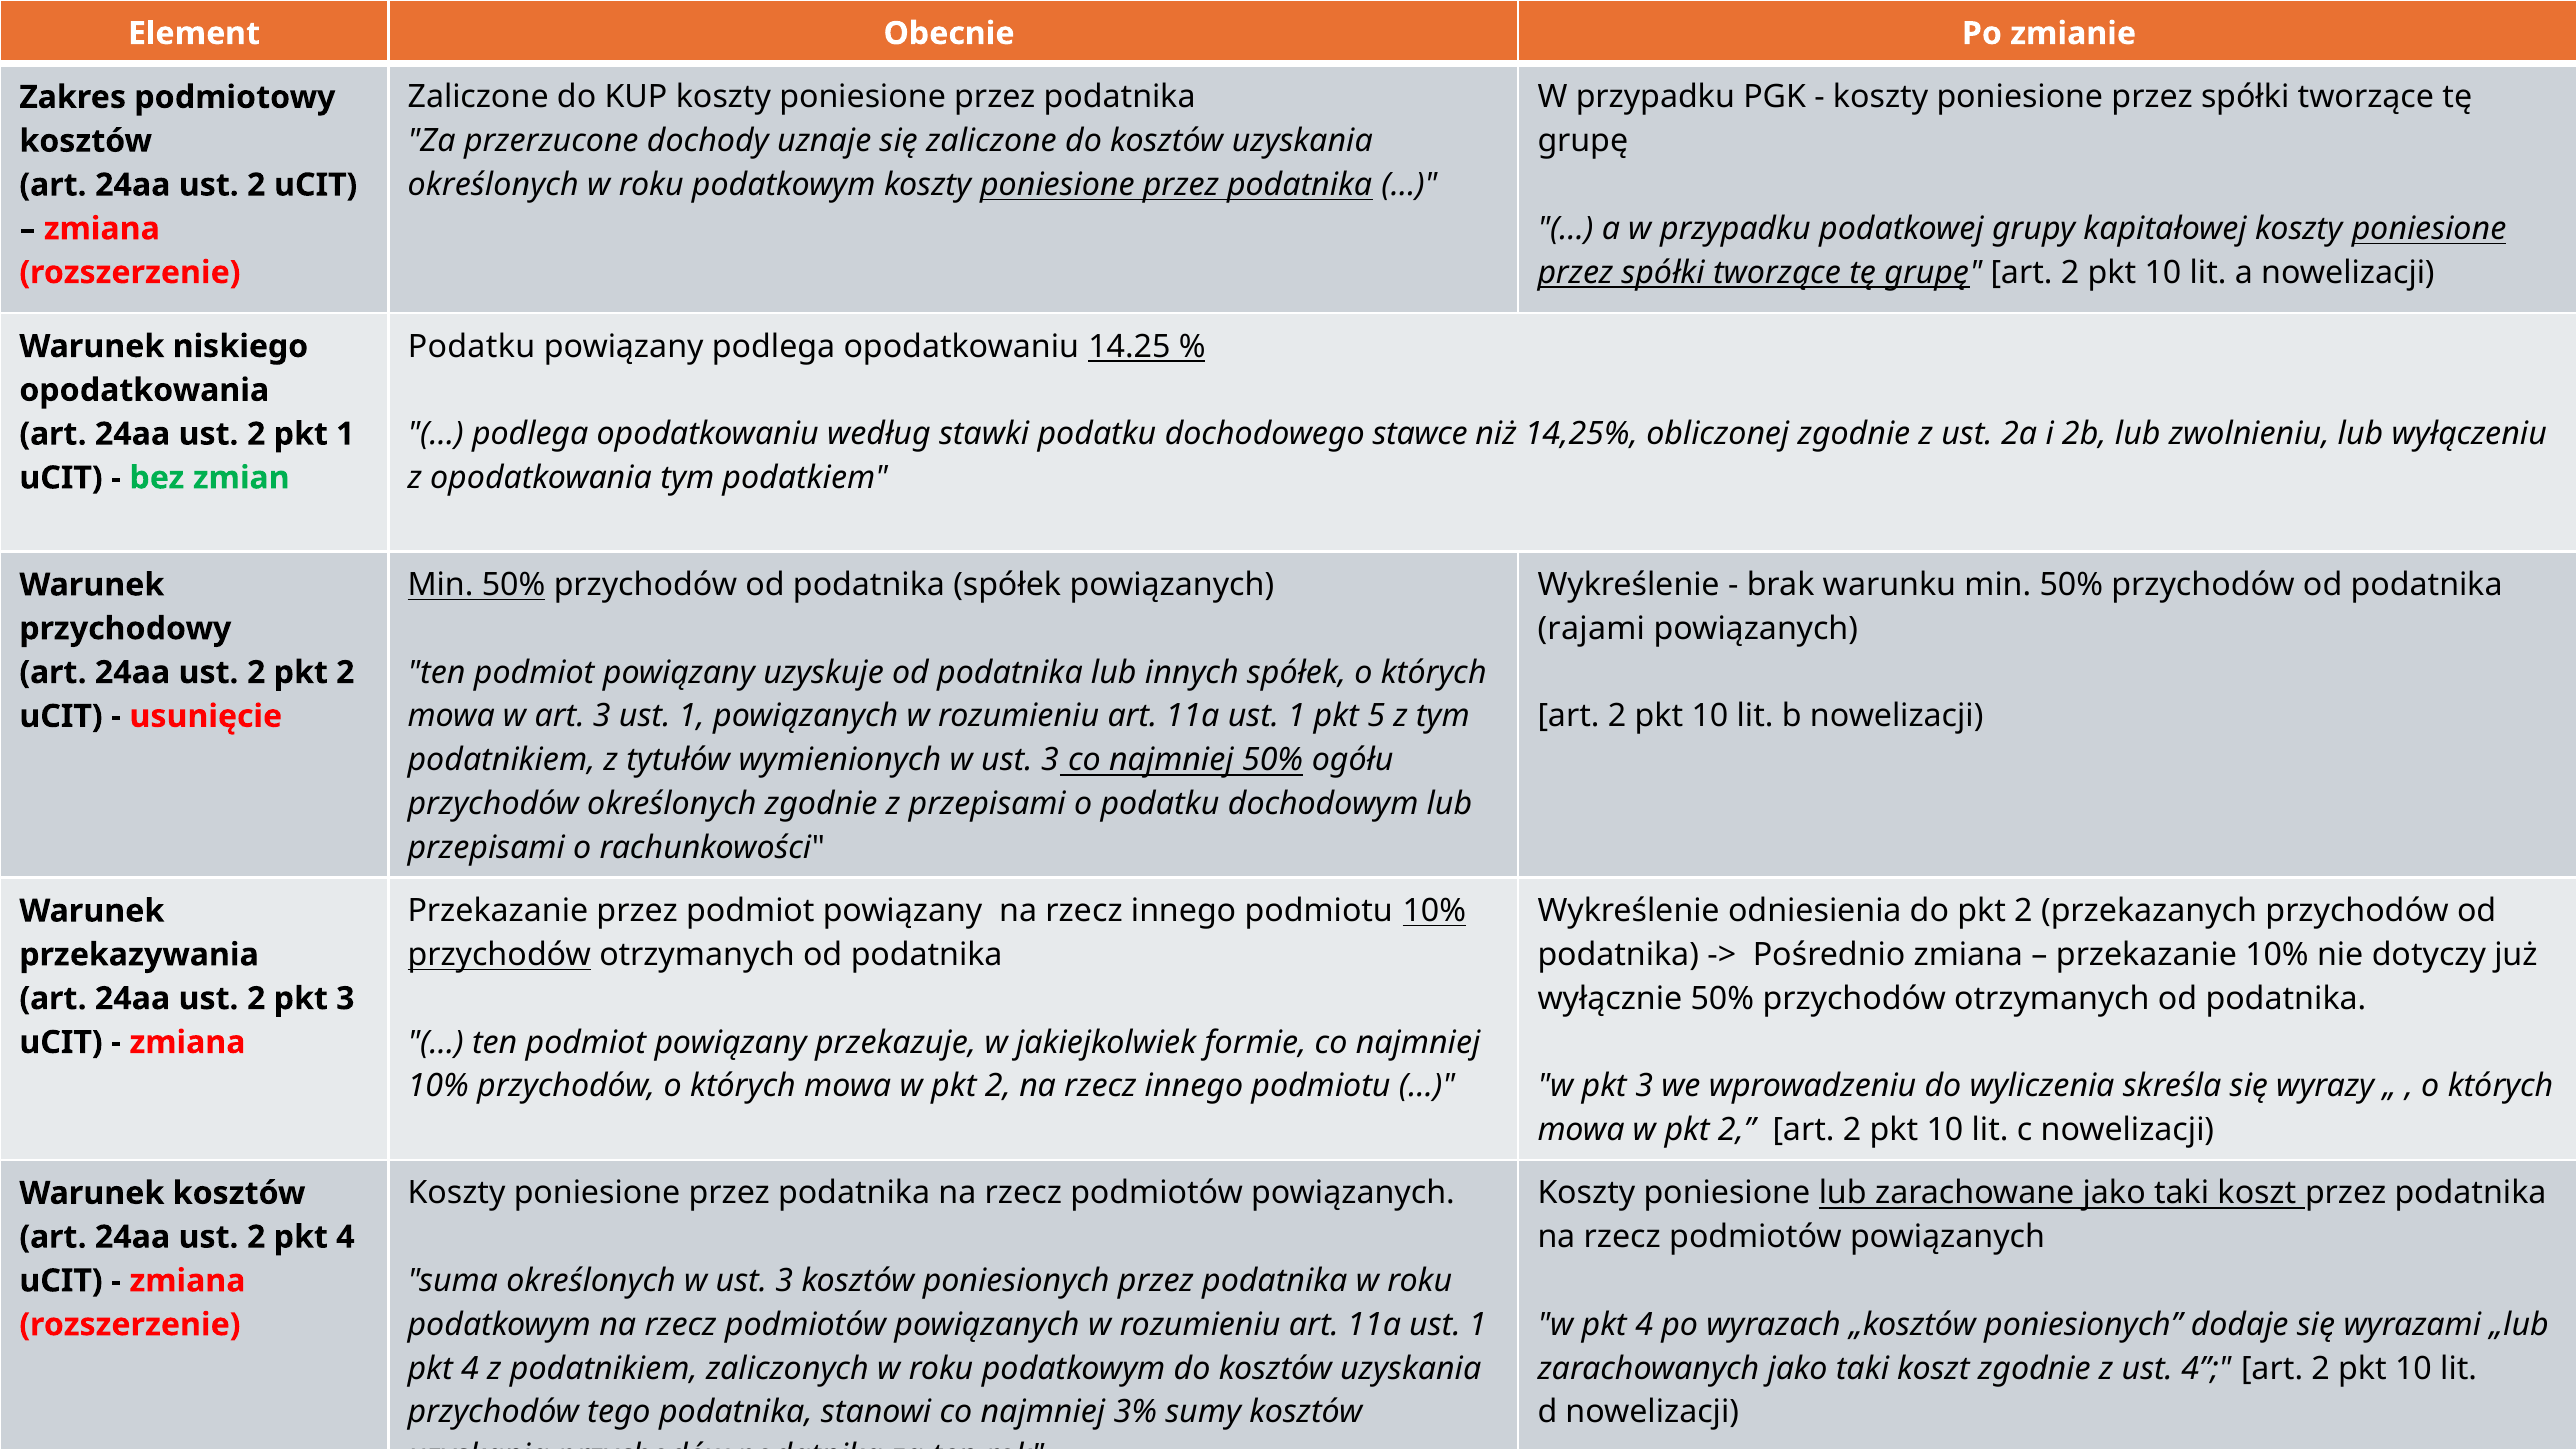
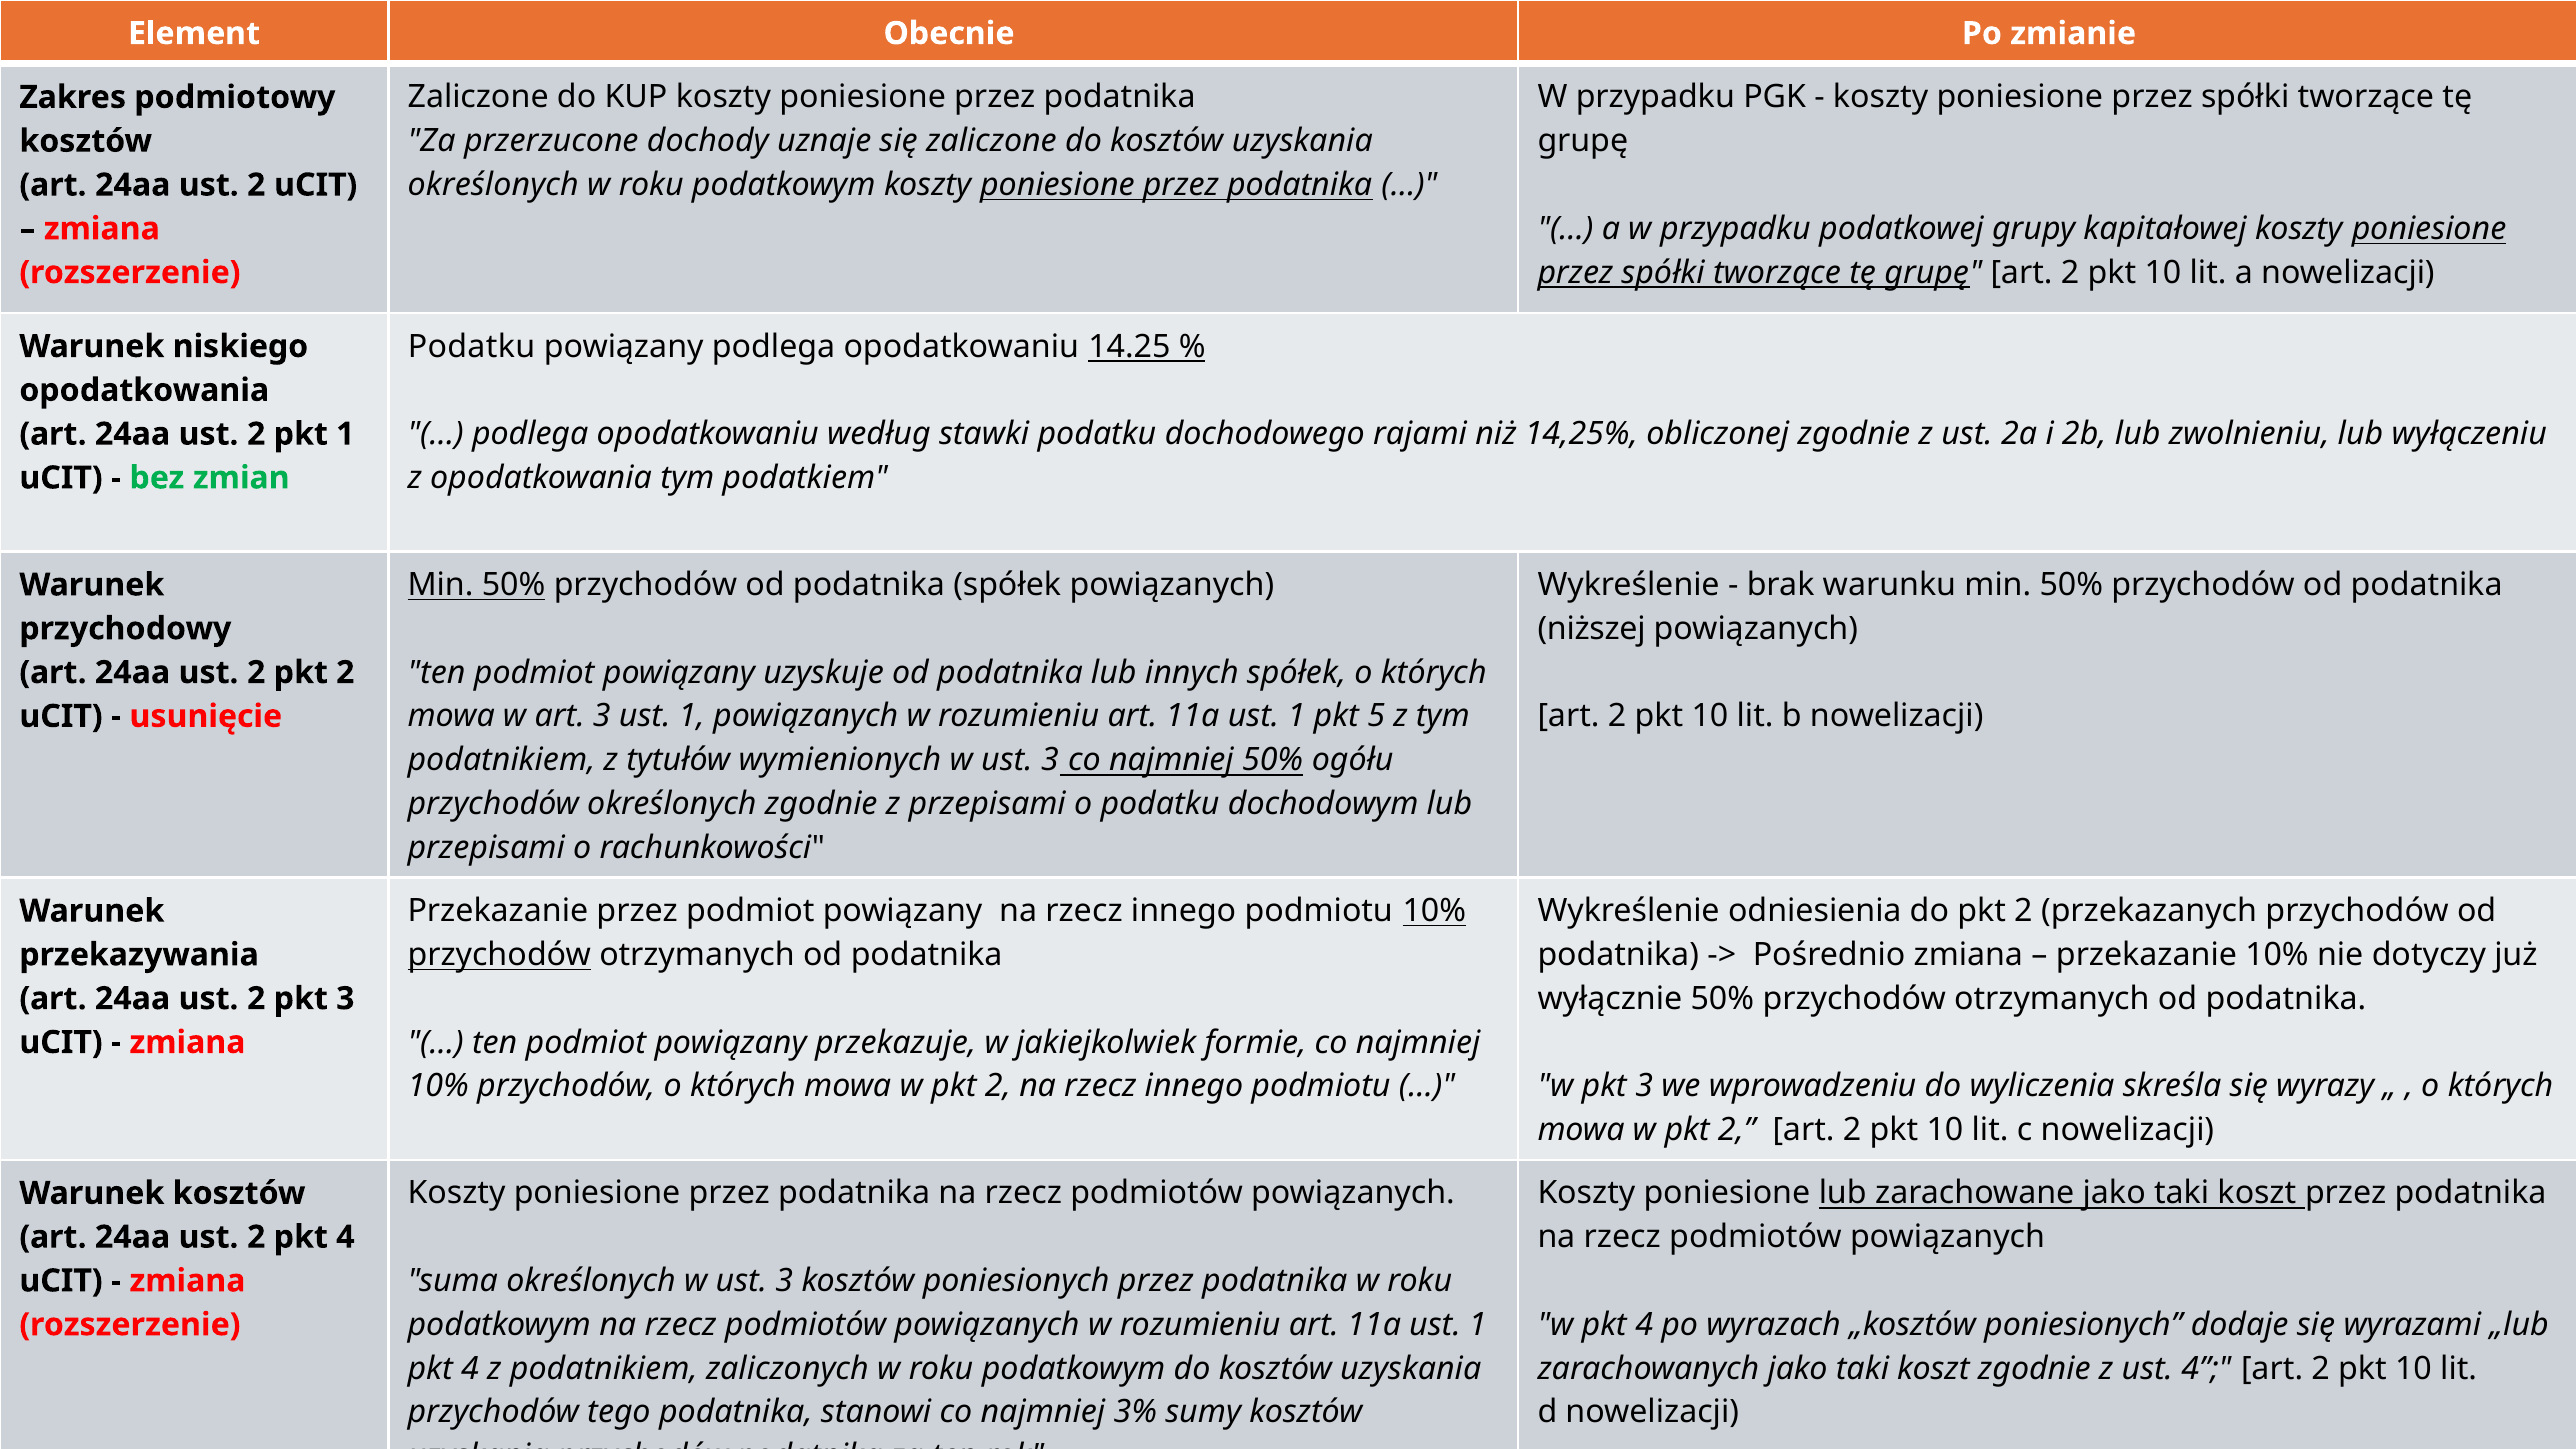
stawce: stawce -> rajami (1420, 434)
rajami: rajami -> niższej (1592, 629)
